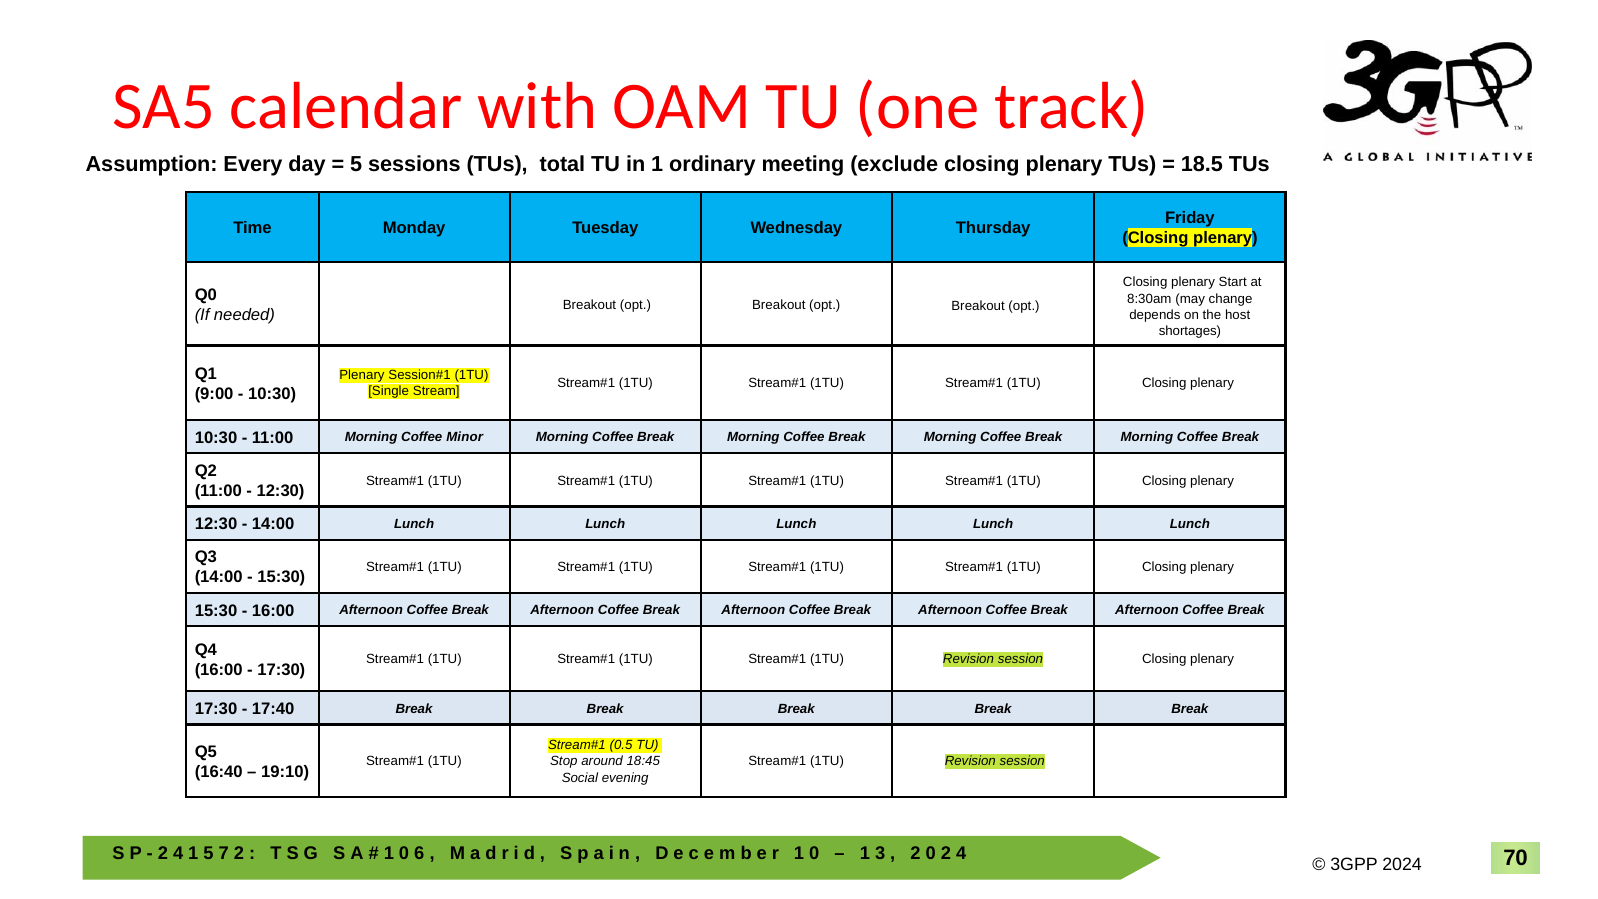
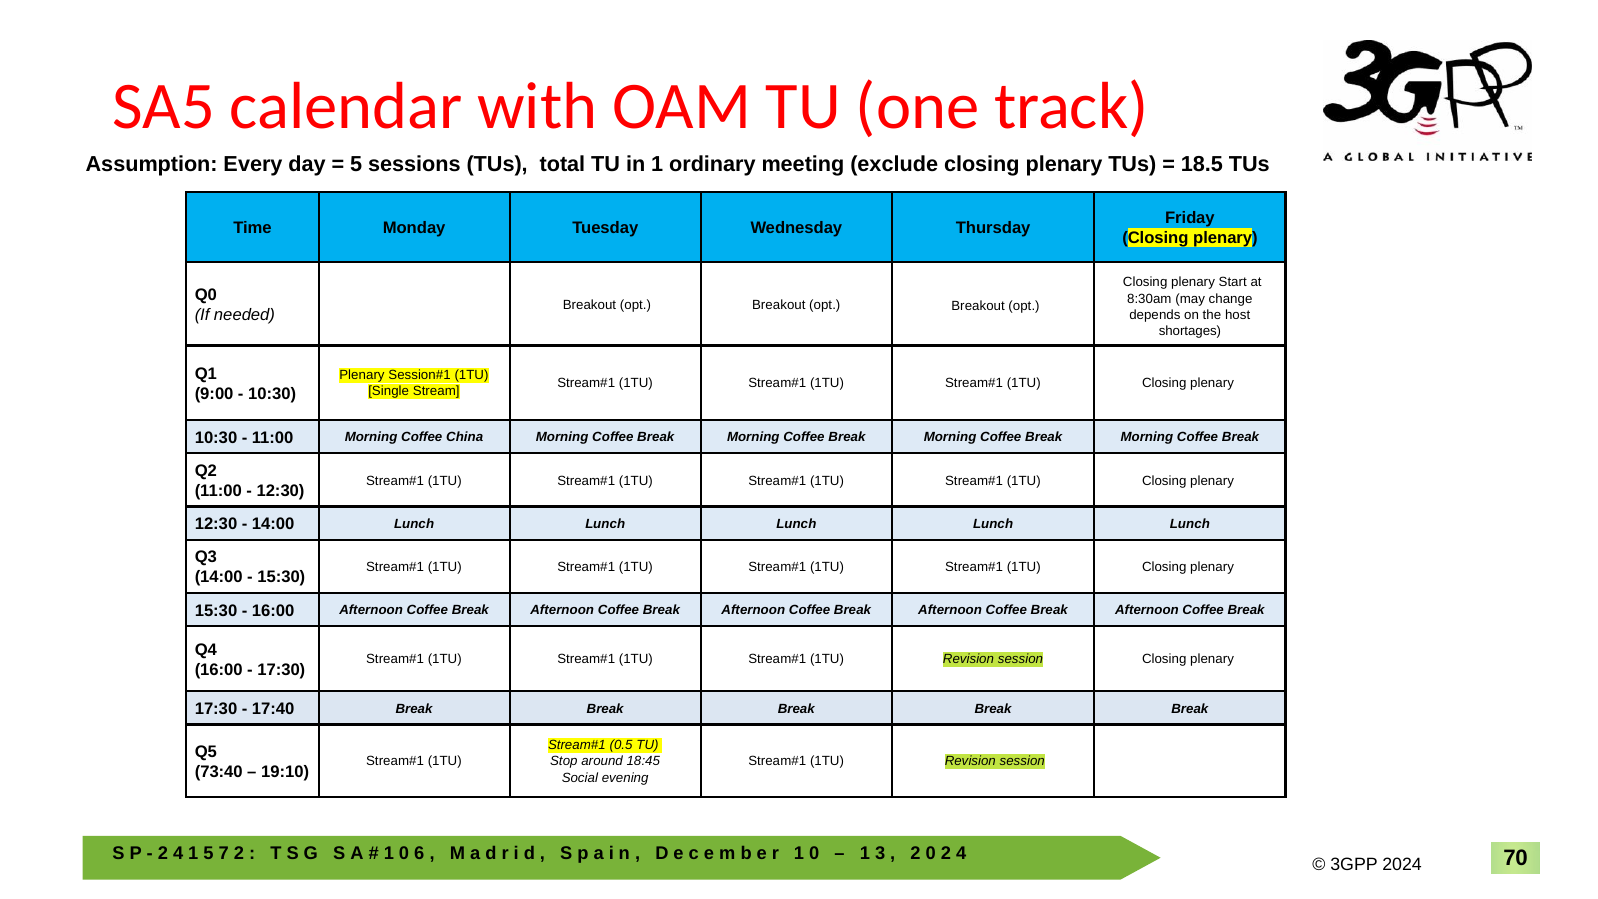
Minor: Minor -> China (465, 437)
16:40: 16:40 -> 73:40 (219, 771)
